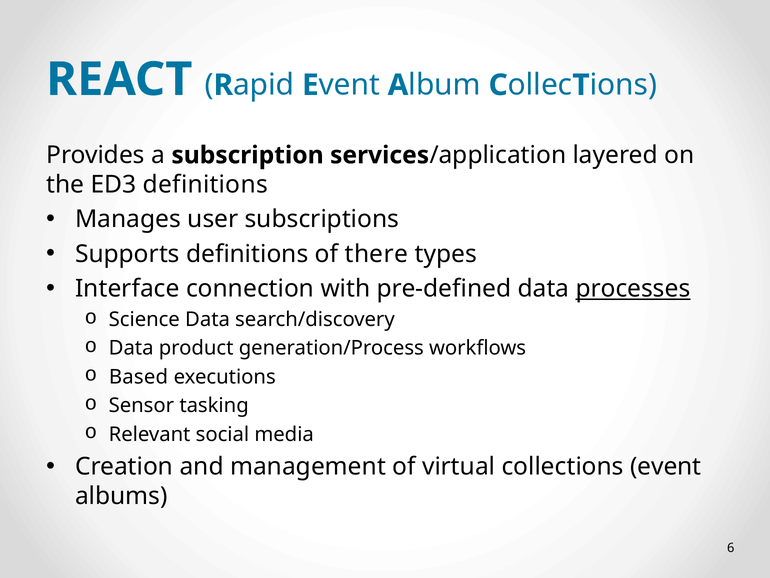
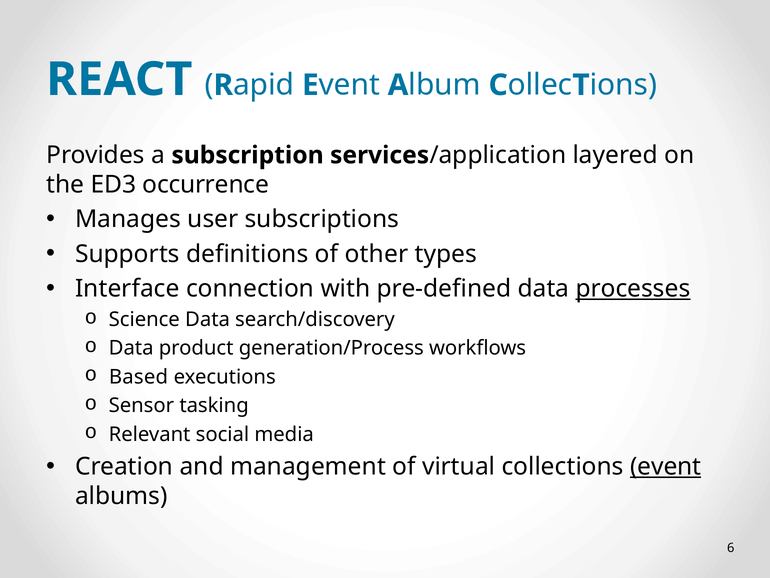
ED3 definitions: definitions -> occurrence (206, 185)
there: there -> other (376, 254)
event underline: none -> present (666, 466)
